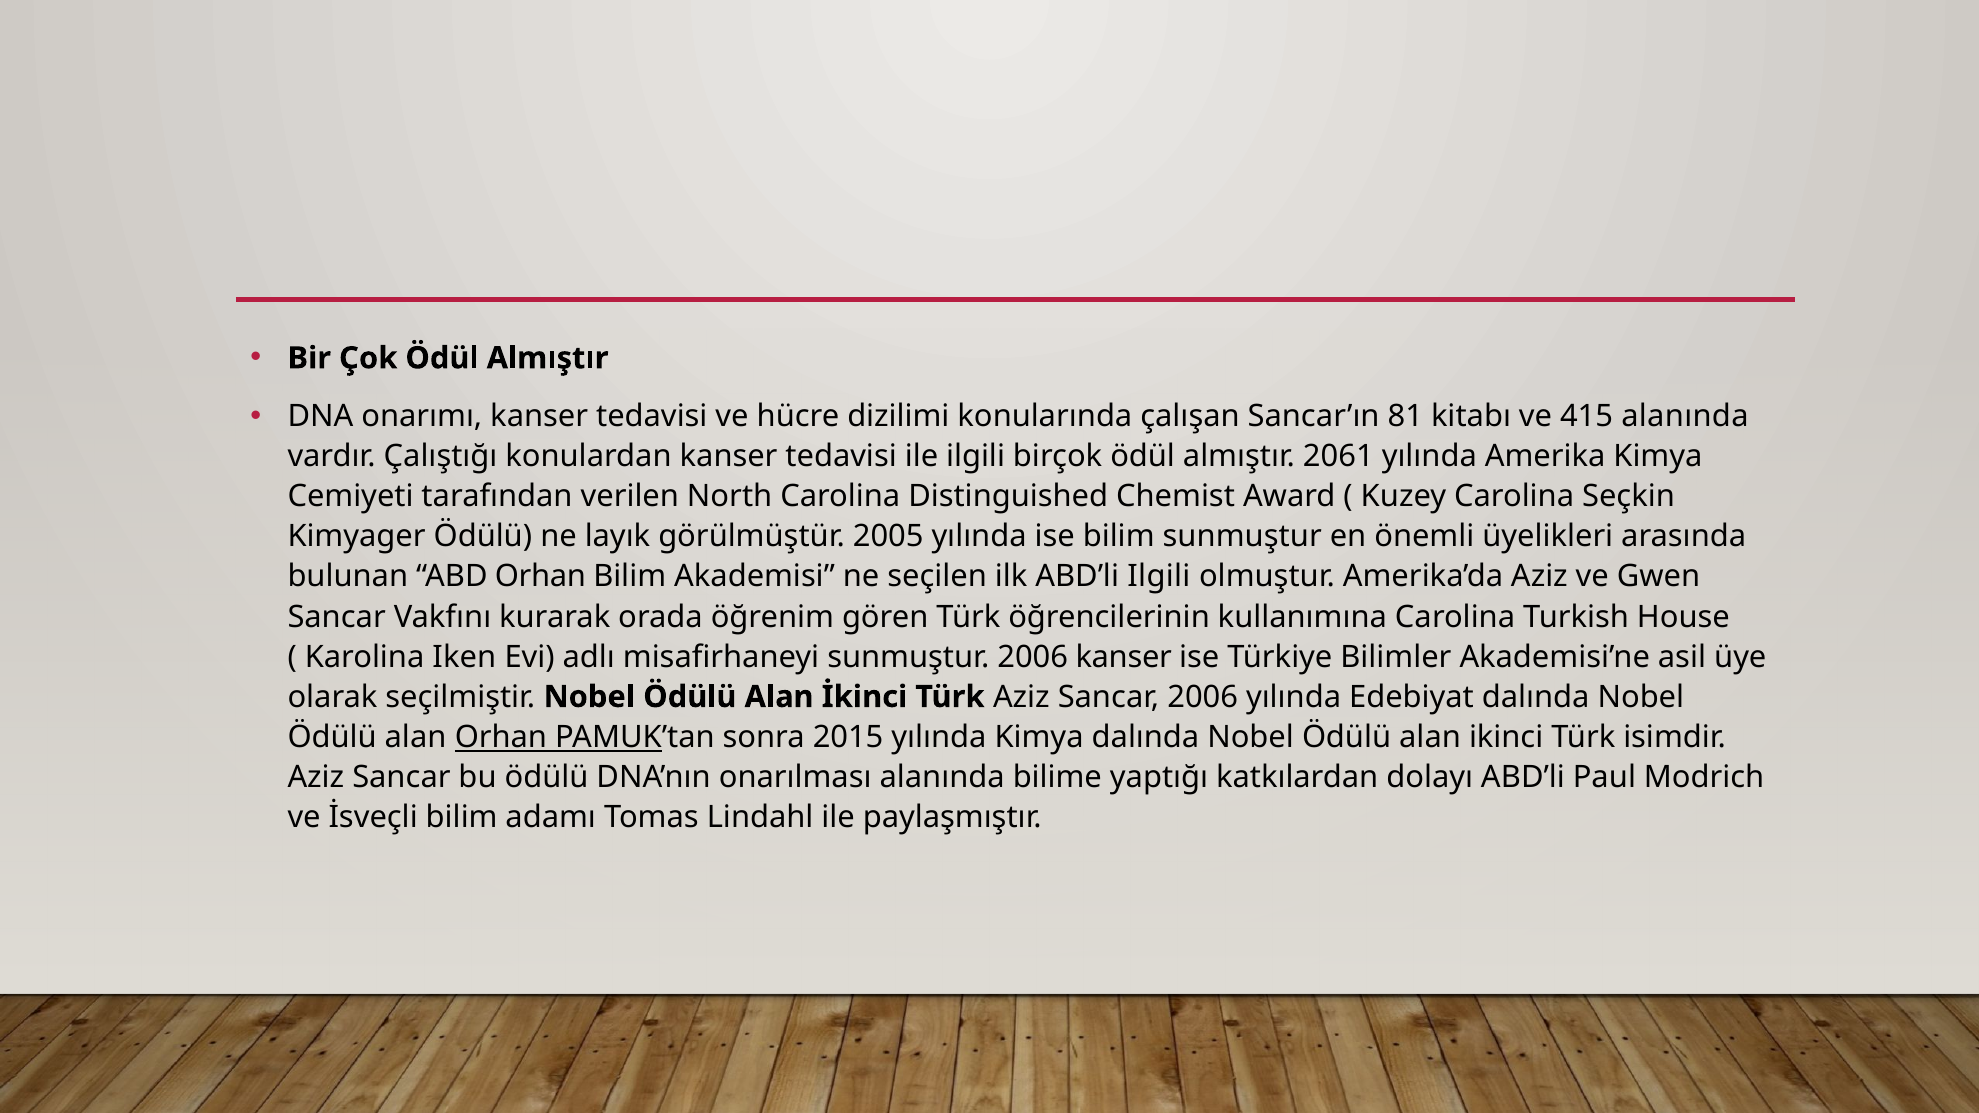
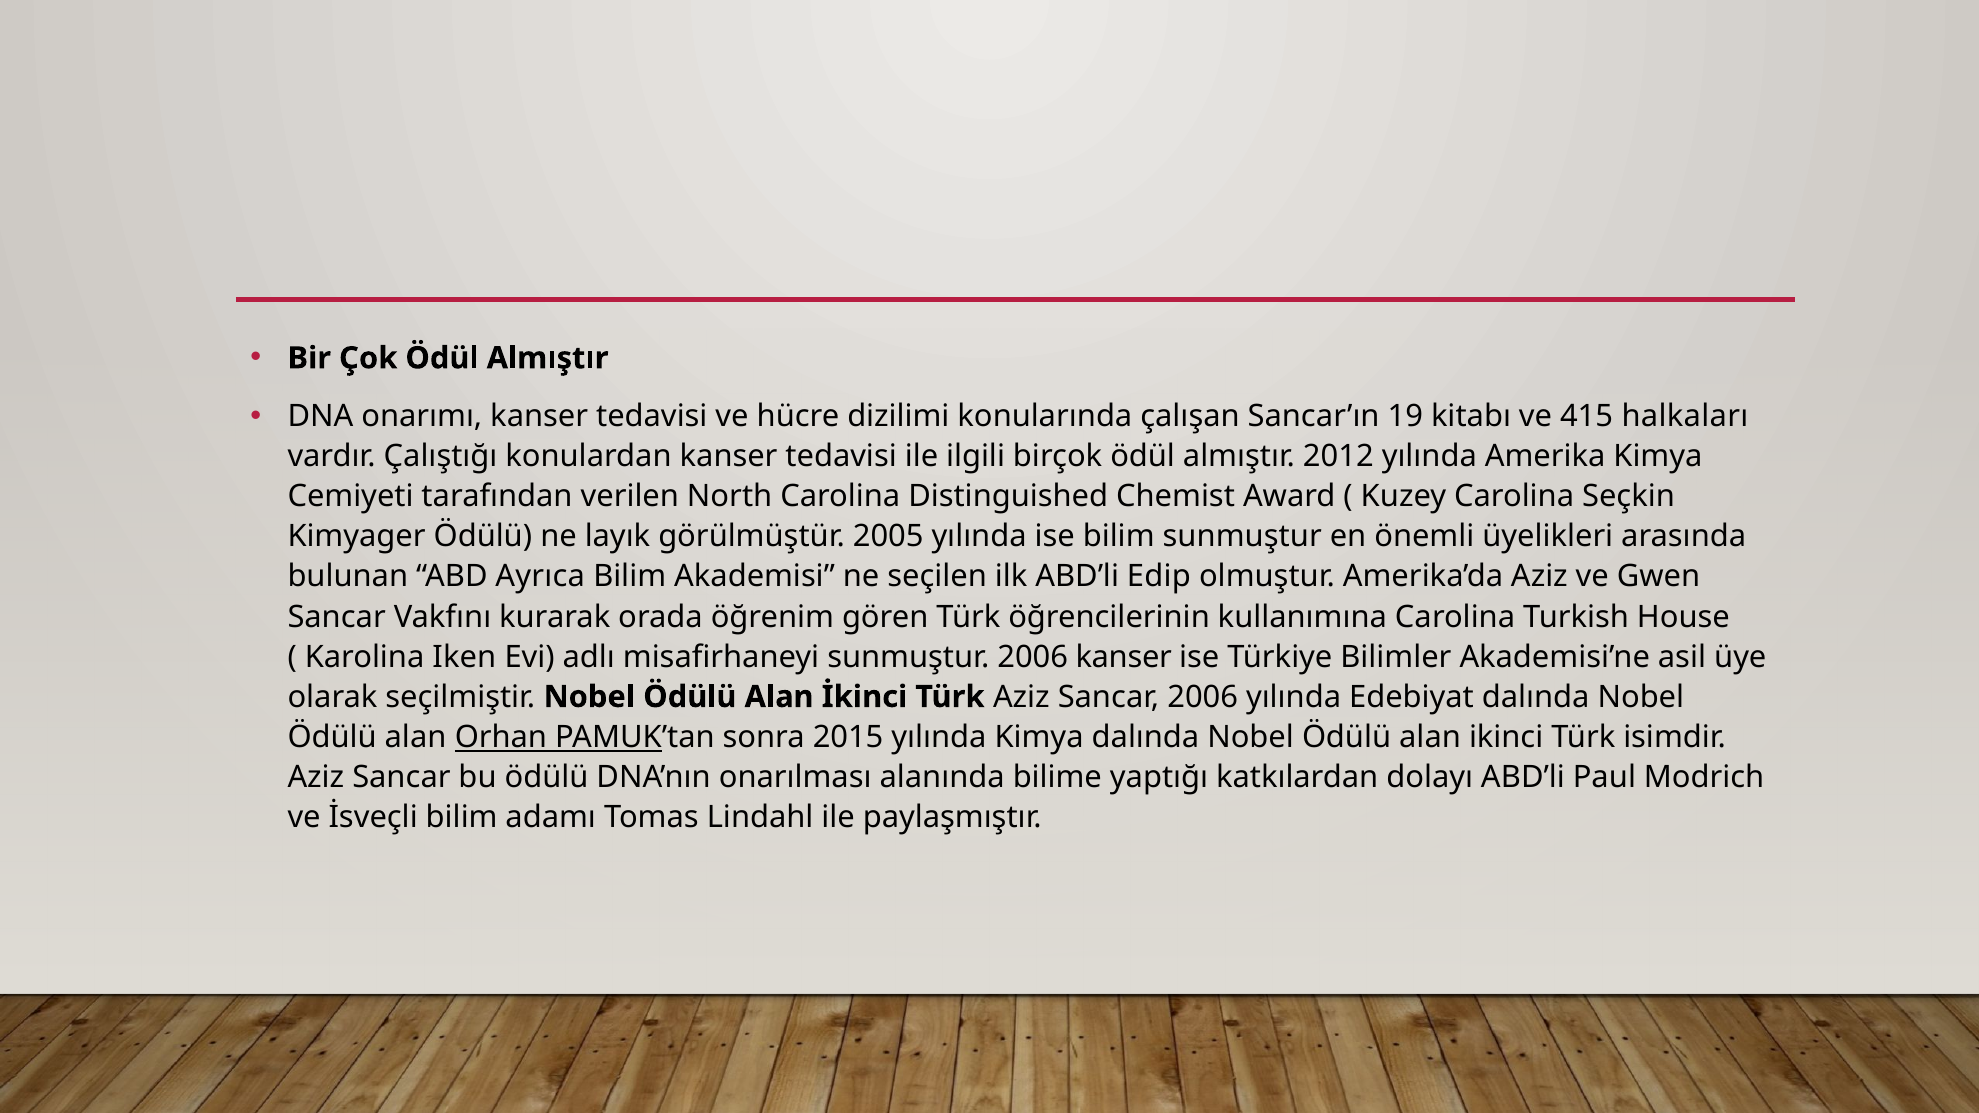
81: 81 -> 19 (1405, 417)
415 alanında: alanında -> halkaları (1685, 417)
2061: 2061 -> 2012 (1338, 457)
ABD Orhan: Orhan -> Ayrıca (540, 577)
ABD’li Ilgili: Ilgili -> Edip (1159, 577)
